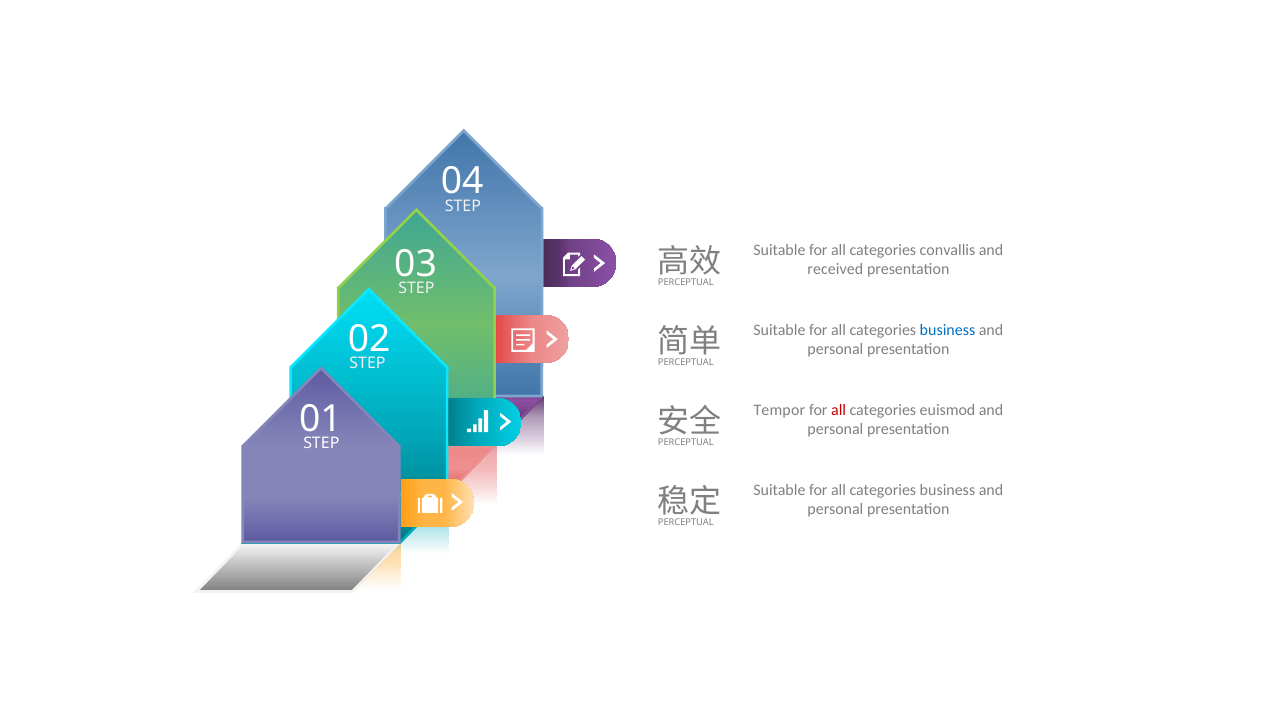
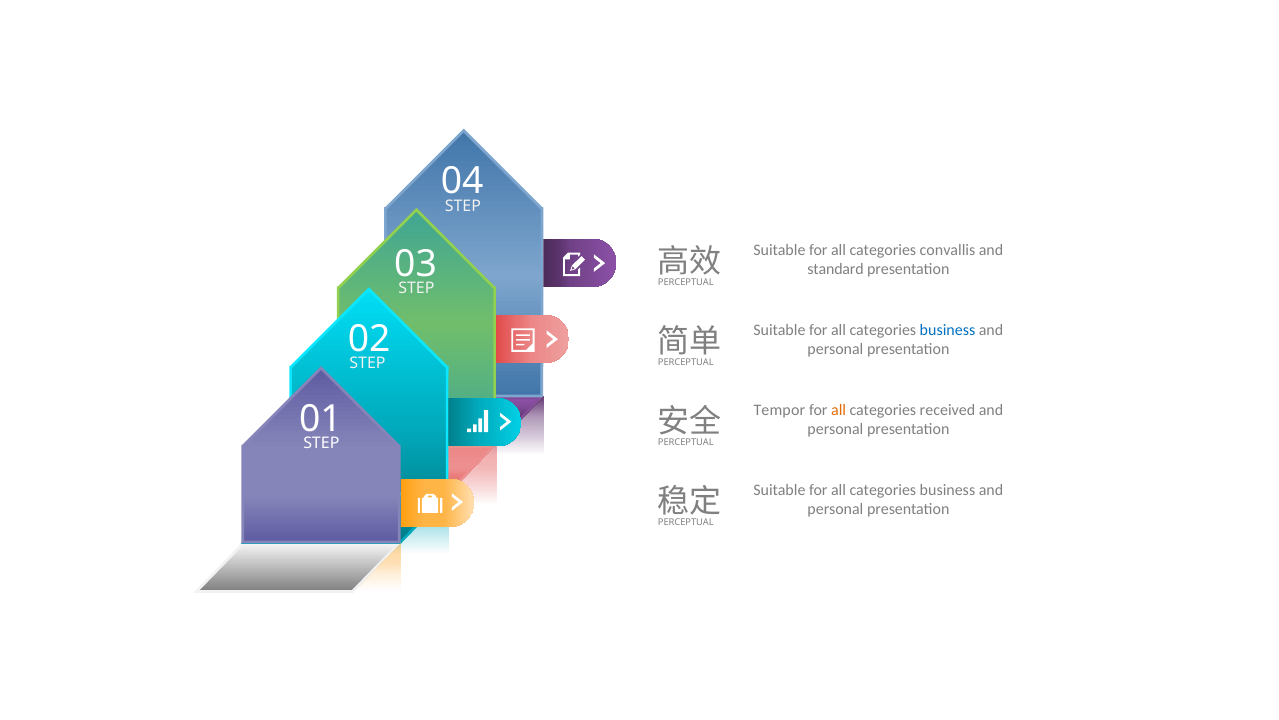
received: received -> standard (836, 269)
all colour: red -> orange (839, 410)
euismod: euismod -> received (948, 410)
